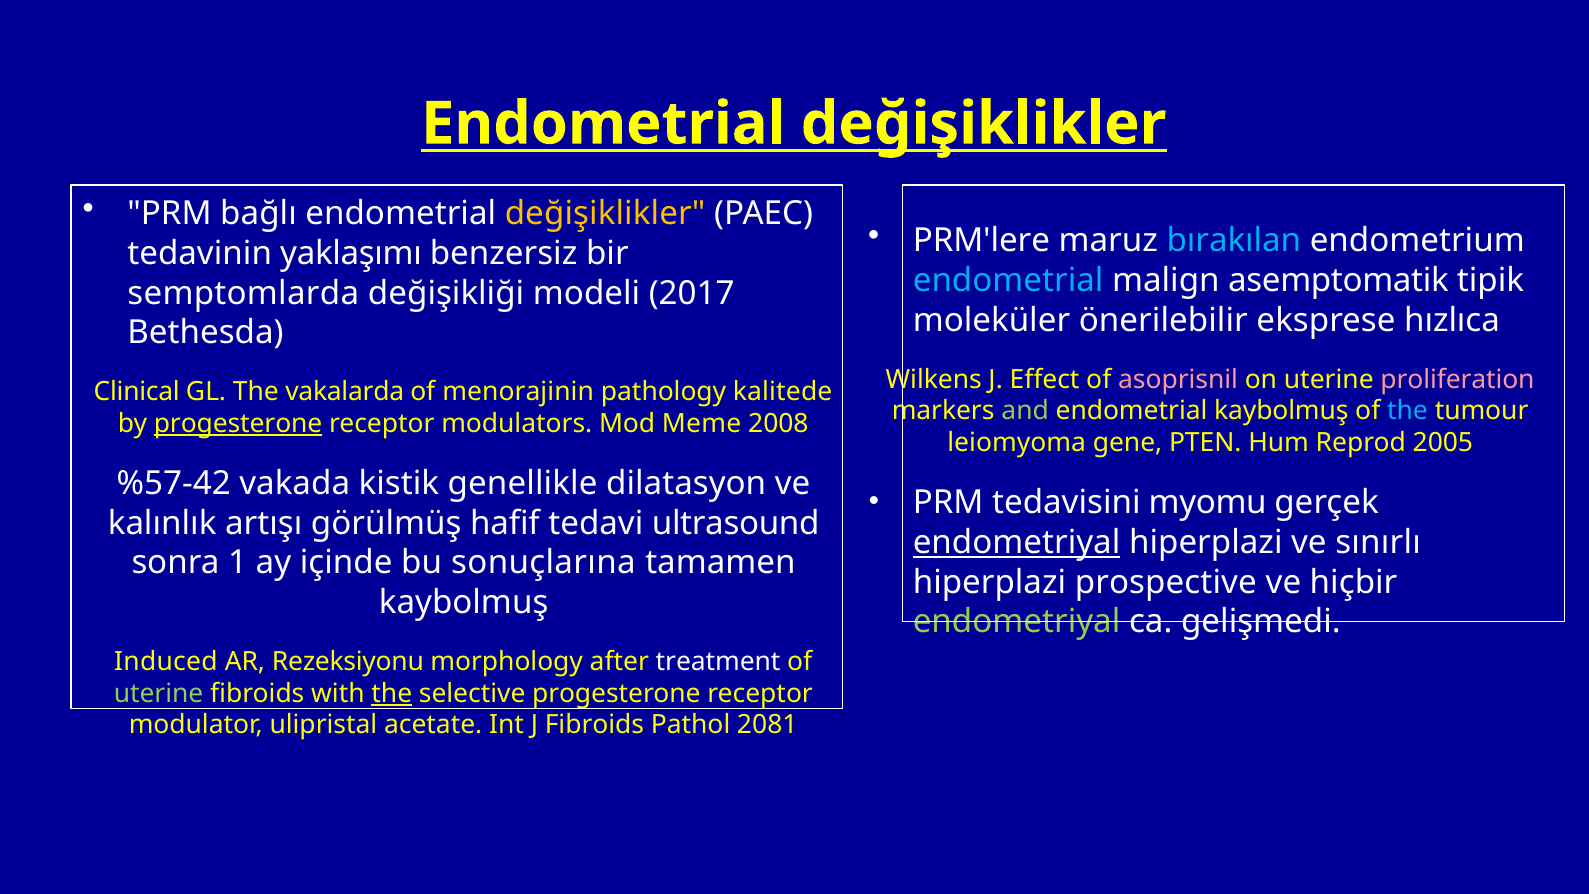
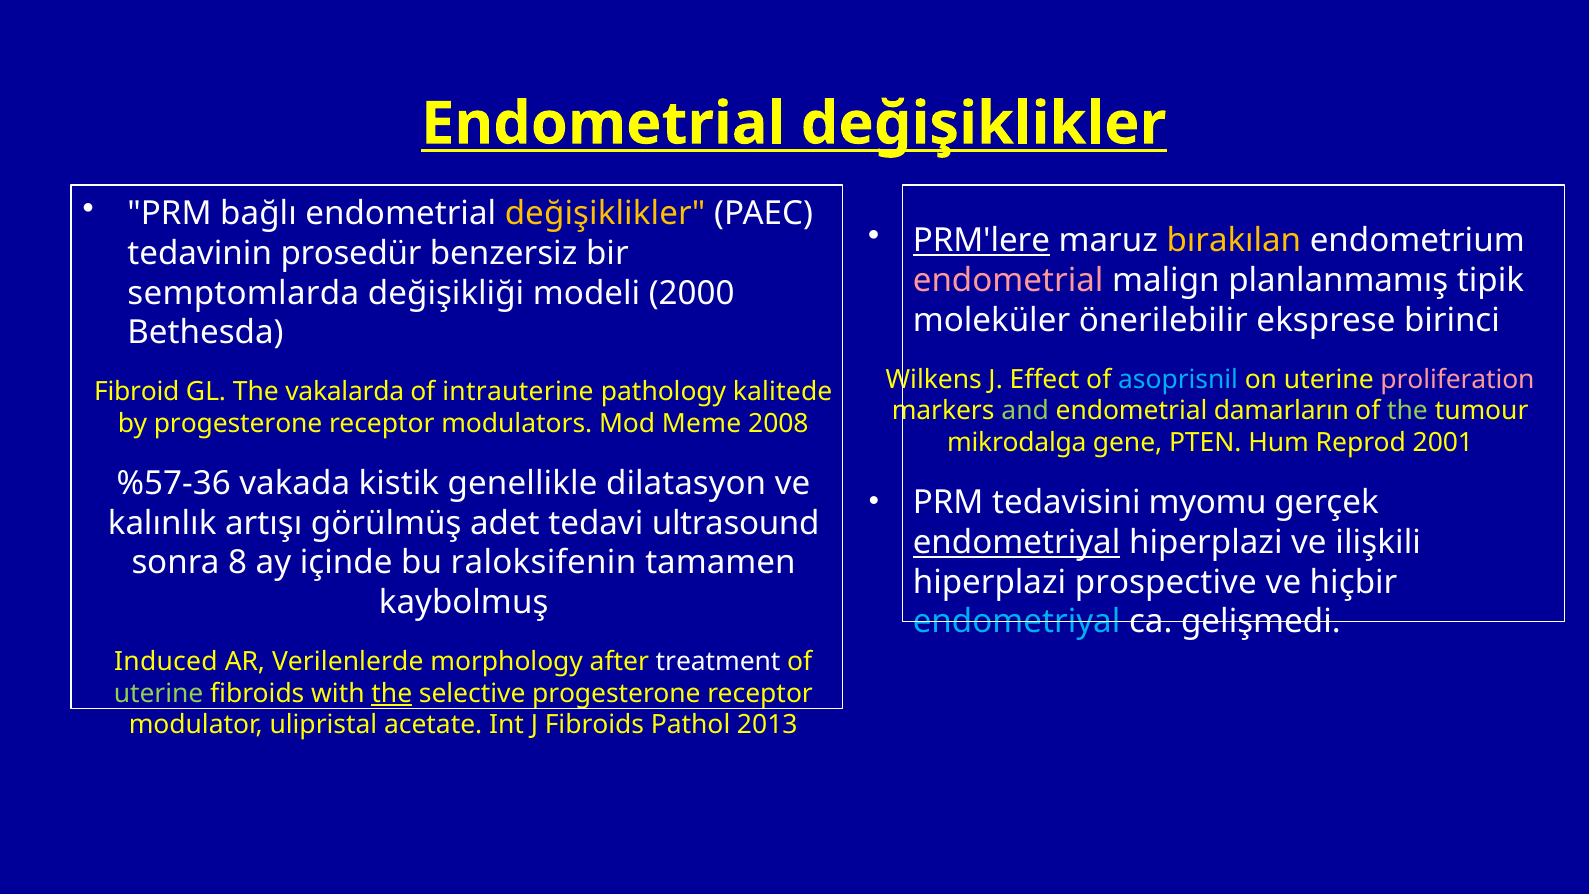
PRM'lere underline: none -> present (981, 241)
bırakılan colour: light blue -> yellow (1234, 241)
yaklaşımı: yaklaşımı -> prosedür (351, 253)
endometrial colour: light blue -> pink (1008, 281)
asemptomatik: asemptomatik -> planlanmamış (1338, 281)
2017: 2017 -> 2000 (692, 293)
hızlıca: hızlıca -> birinci (1452, 320)
asoprisnil colour: pink -> light blue (1178, 379)
Clinical: Clinical -> Fibroid (137, 392)
menorajinin: menorajinin -> intrauterine (518, 392)
endometrial kaybolmuş: kaybolmuş -> damarların (1281, 411)
the colour: light blue -> light green (1408, 411)
progesterone underline: present -> none (238, 423)
leiomyoma: leiomyoma -> mikrodalga (1017, 443)
2005: 2005 -> 2001 (1443, 443)
%57-42: %57-42 -> %57-36 (174, 483)
hafif: hafif -> adet (505, 523)
sınırlı: sınırlı -> ilişkili (1378, 542)
1: 1 -> 8 (238, 563)
sonuçlarına: sonuçlarına -> raloksifenin (543, 563)
endometriyal colour: light green -> light blue (1017, 622)
Rezeksiyonu: Rezeksiyonu -> Verilenlerde (348, 661)
2081: 2081 -> 2013 (767, 725)
